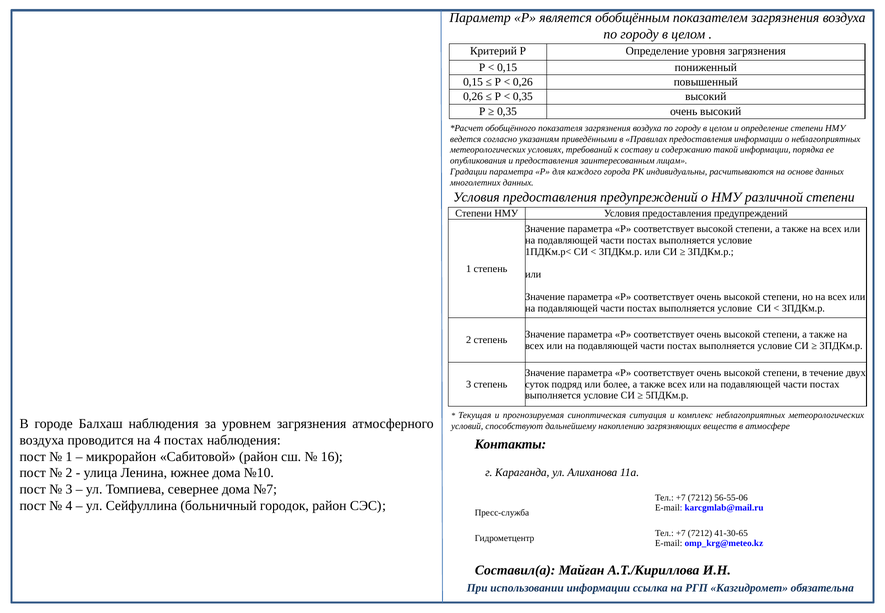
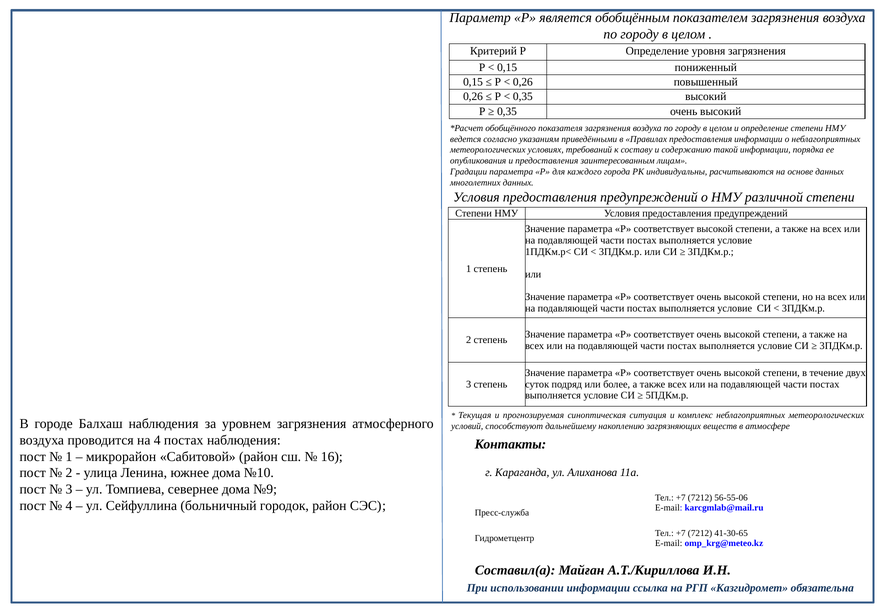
№7: №7 -> №9 (265, 489)
